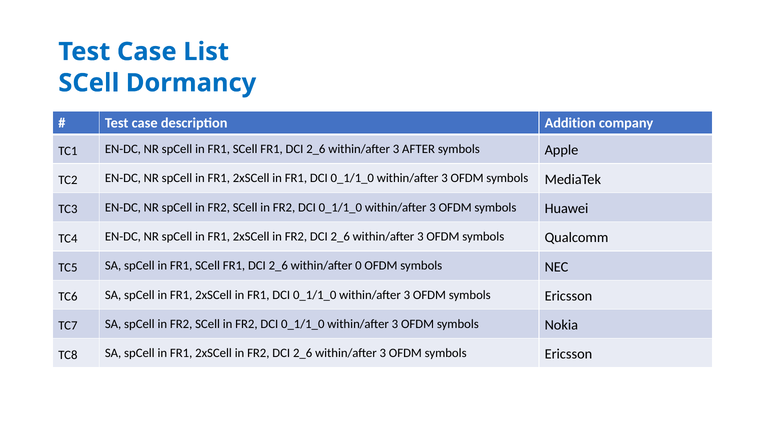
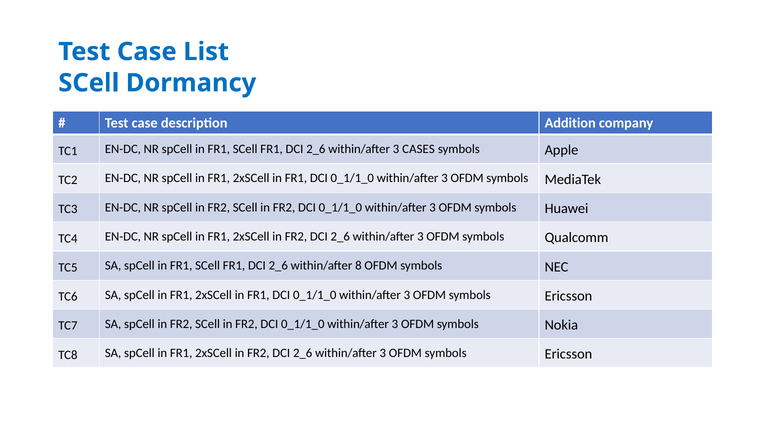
AFTER: AFTER -> CASES (419, 149)
0: 0 -> 8 (358, 266)
